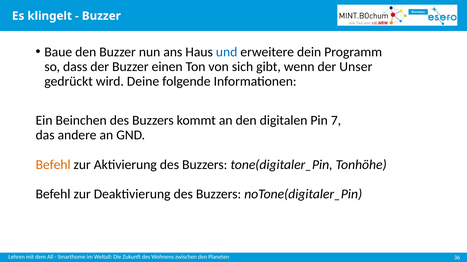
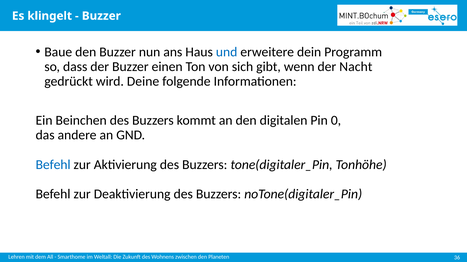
Unser: Unser -> Nacht (356, 67)
7: 7 -> 0 (336, 121)
Befehl colour: orange -> blue (53, 165)
